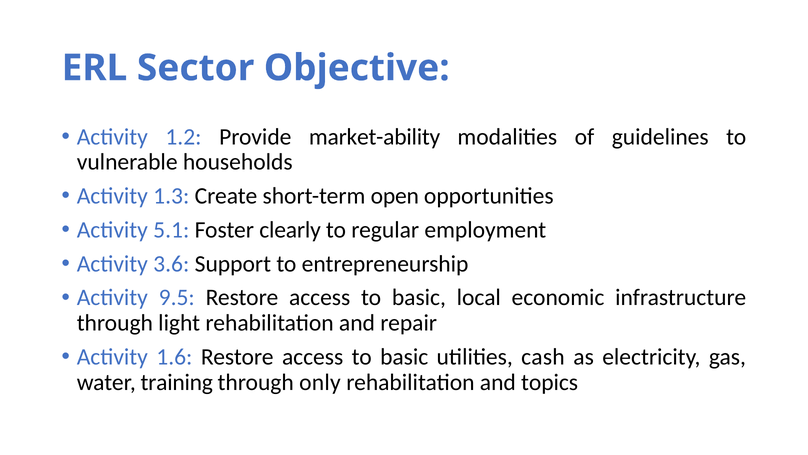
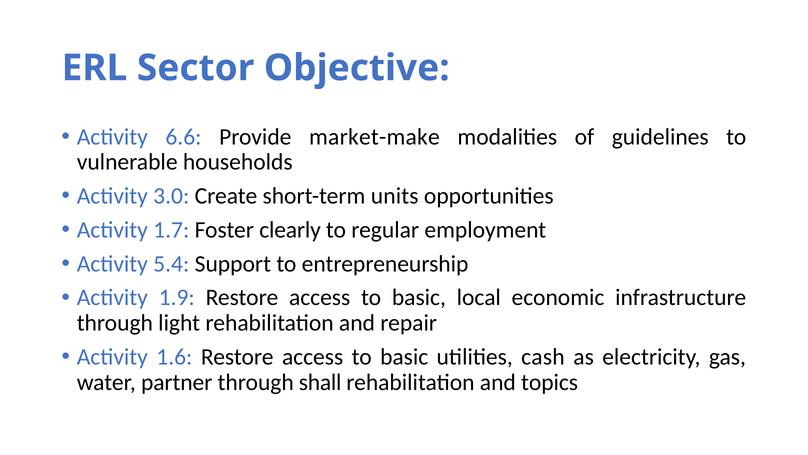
1.2: 1.2 -> 6.6 (183, 137)
market-ability: market-ability -> market-make (374, 137)
1.3: 1.3 -> 3.0 (171, 196)
open: open -> units (395, 196)
5.1: 5.1 -> 1.7 (171, 230)
3.6: 3.6 -> 5.4 (171, 263)
9.5: 9.5 -> 1.9 (177, 297)
training: training -> partner (177, 382)
only: only -> shall (320, 382)
